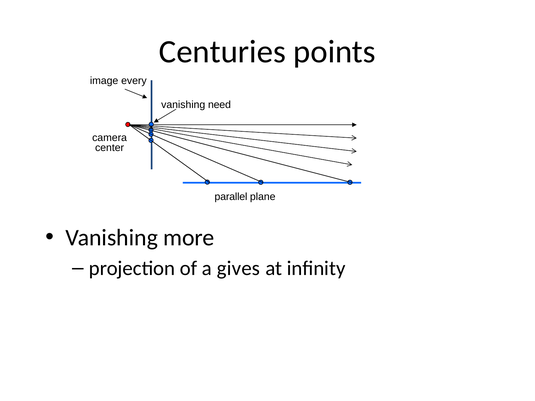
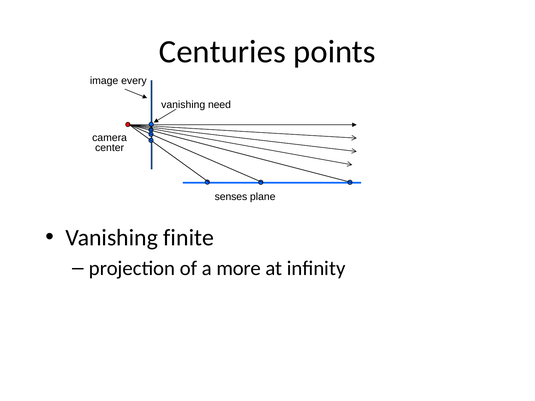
parallel: parallel -> senses (231, 197)
more: more -> finite (189, 238)
gives: gives -> more (239, 268)
